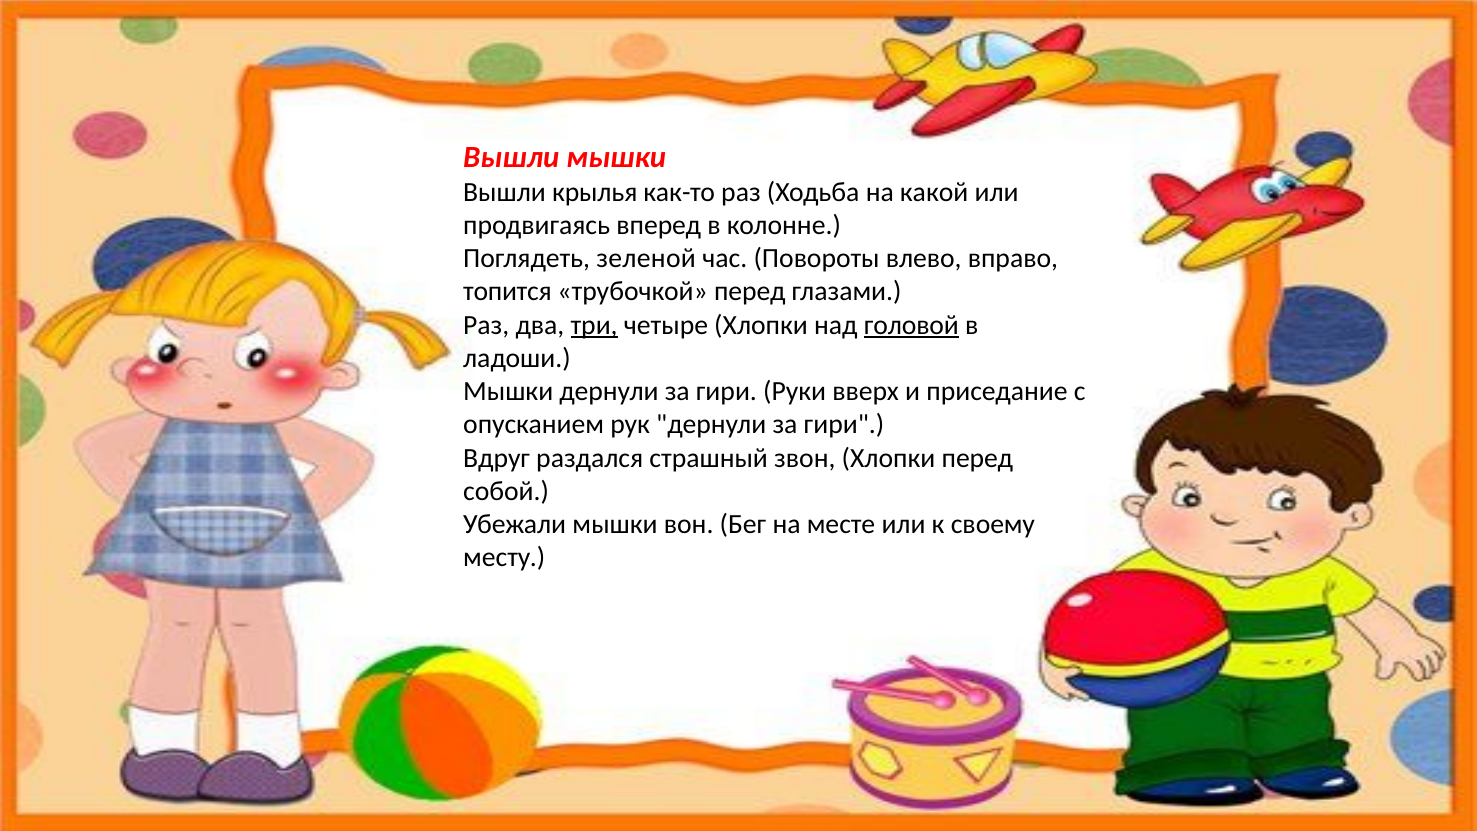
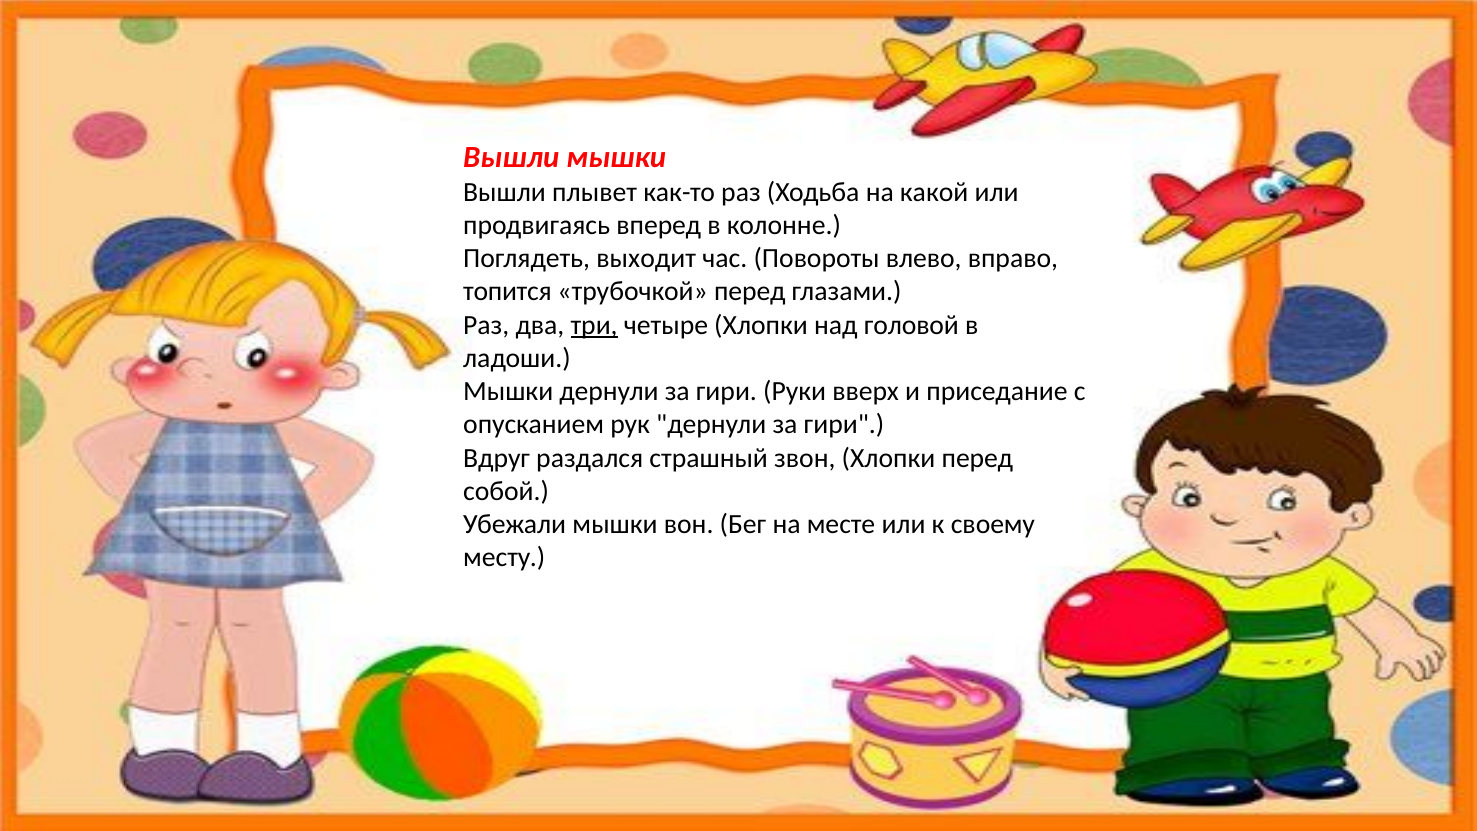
крылья: крылья -> плывет (595, 192)
зеленой: зеленой -> выходит (646, 259)
головой underline: present -> none (911, 325)
